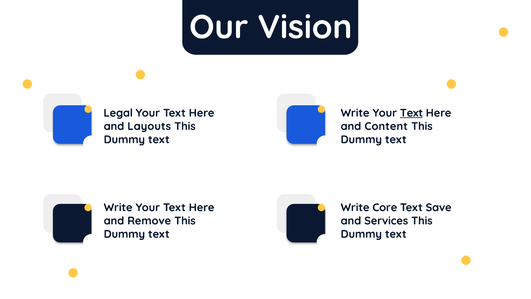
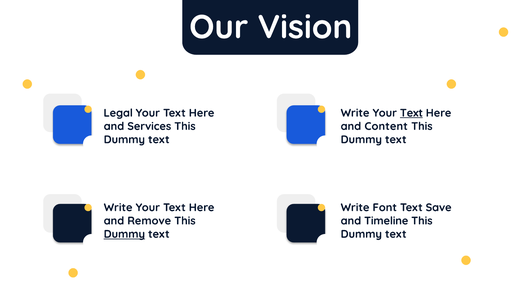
Layouts: Layouts -> Services (149, 126)
Core: Core -> Font (385, 207)
Services: Services -> Timeline (386, 221)
Dummy underline: none -> present (124, 234)
